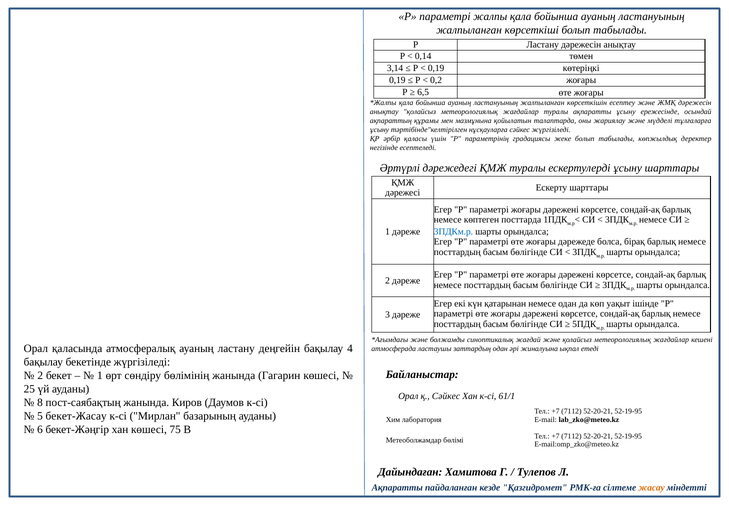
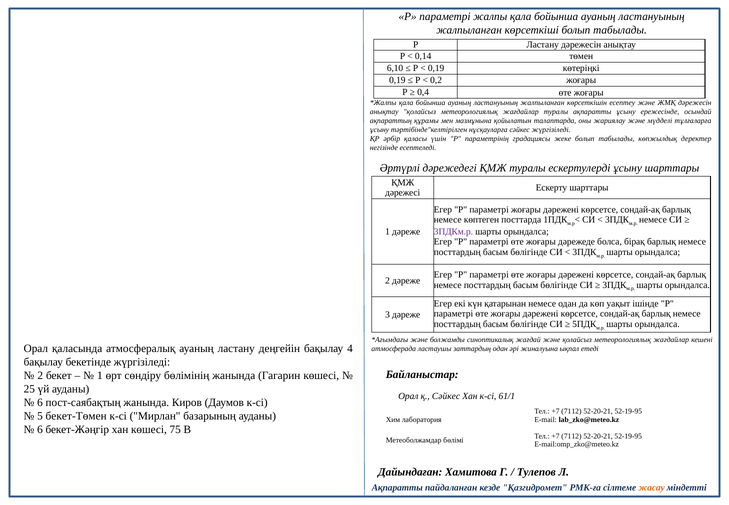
3,14: 3,14 -> 6,10 (395, 68)
6,5: 6,5 -> 0,4 (423, 92)
3ПДКм.р colour: blue -> purple (453, 231)
8: 8 -> 6 (40, 402)
бекет-Жасау: бекет-Жасау -> бекет-Төмен (76, 416)
